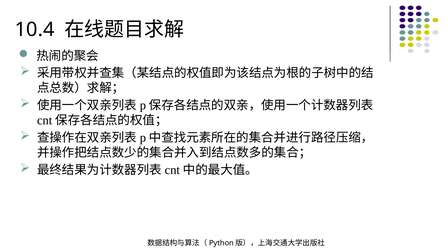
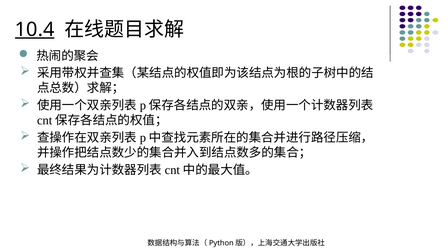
10.4 underline: none -> present (35, 30)
